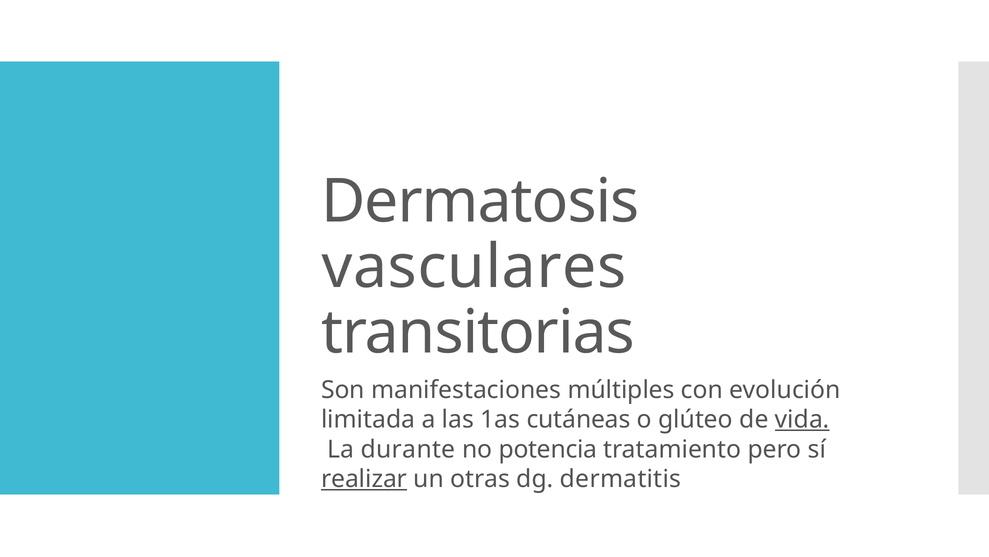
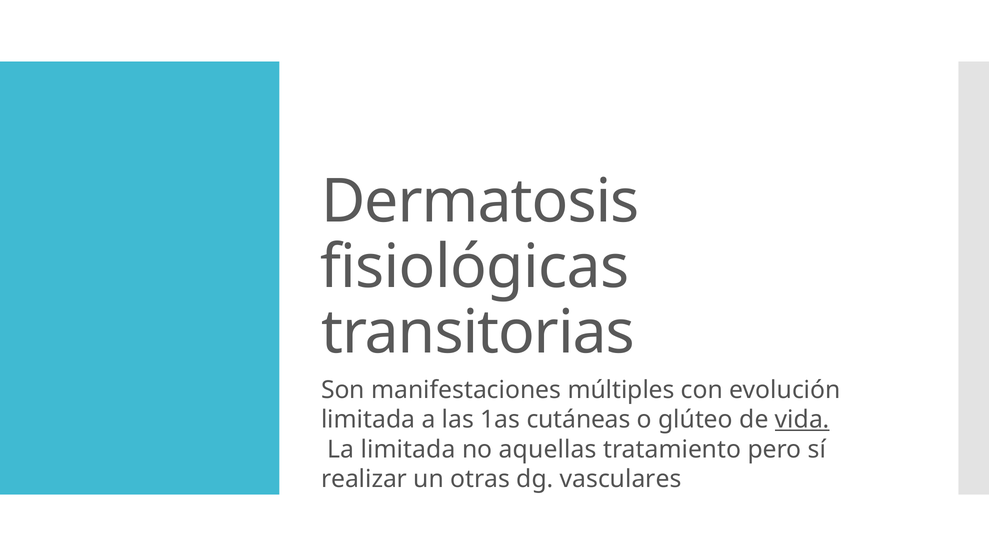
vasculares: vasculares -> fisiológicas (475, 267)
La durante: durante -> limitada (408, 449)
potencia: potencia -> aquellas (548, 449)
realizar underline: present -> none (364, 479)
dermatitis: dermatitis -> vasculares (621, 479)
